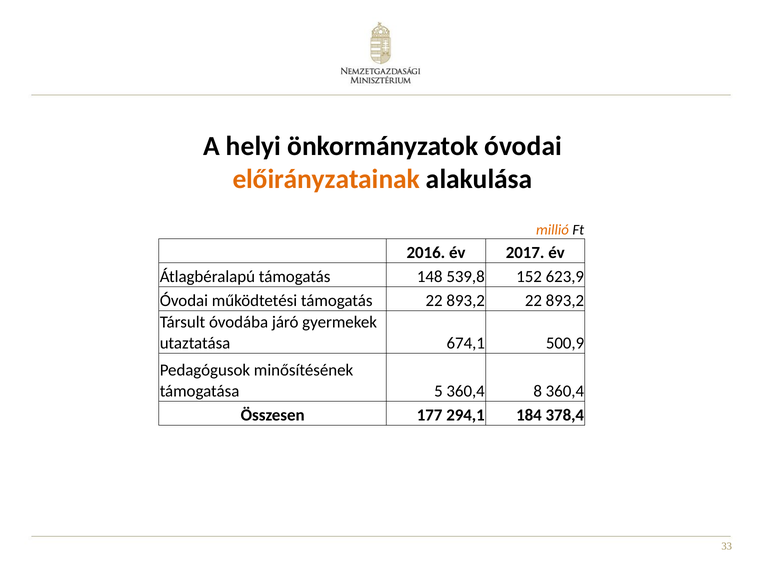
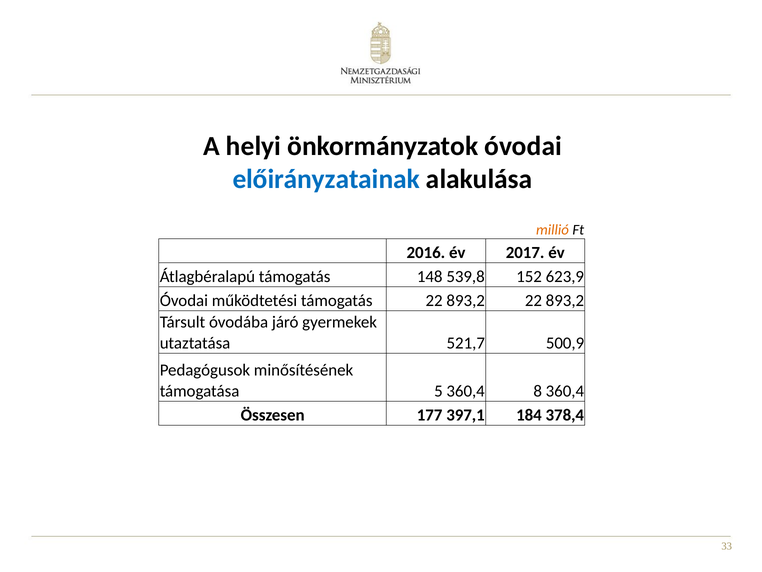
előirányzatainak colour: orange -> blue (326, 179)
674,1: 674,1 -> 521,7 (466, 343)
294,1: 294,1 -> 397,1 (466, 415)
